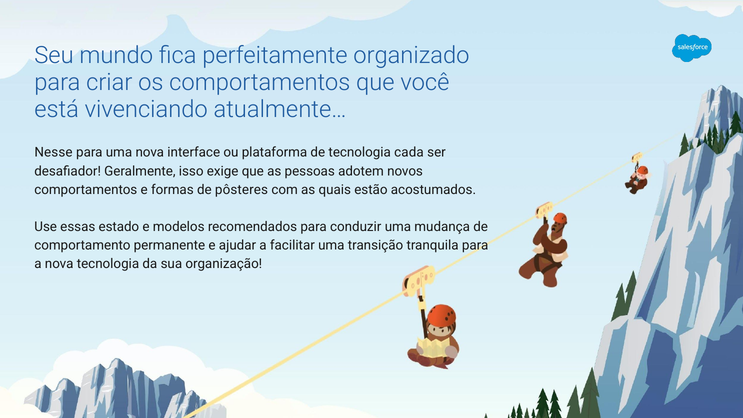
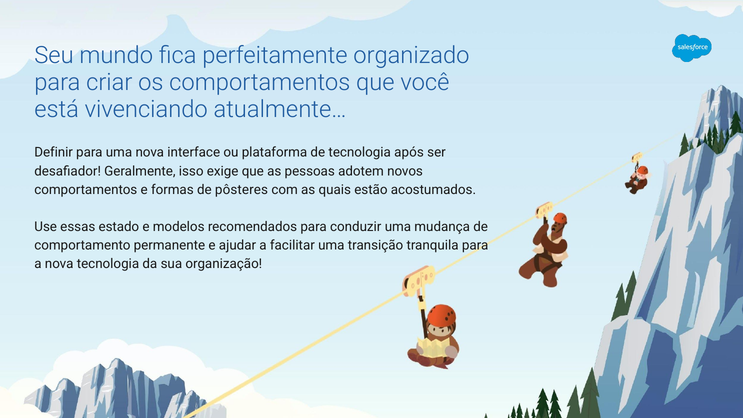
Nesse: Nesse -> Definir (54, 153)
cada: cada -> após (409, 153)
